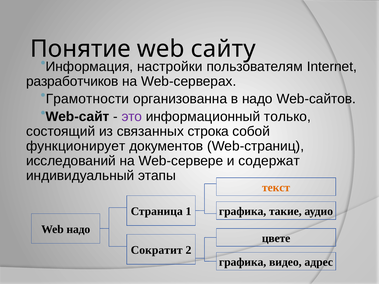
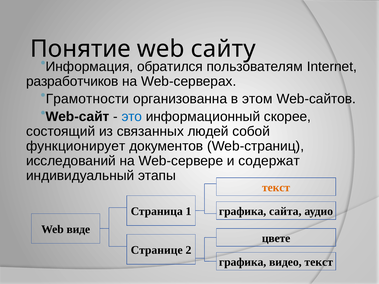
настройки: настройки -> обратился (170, 67)
в надо: надо -> этом (257, 99)
это colour: purple -> blue (132, 117)
только: только -> скорее (288, 117)
строка: строка -> людей (208, 131)
такие: такие -> сайта (285, 212)
Web надо: надо -> виде (78, 230)
Сократит: Сократит -> Странице (157, 250)
видео адрес: адрес -> текст (319, 262)
